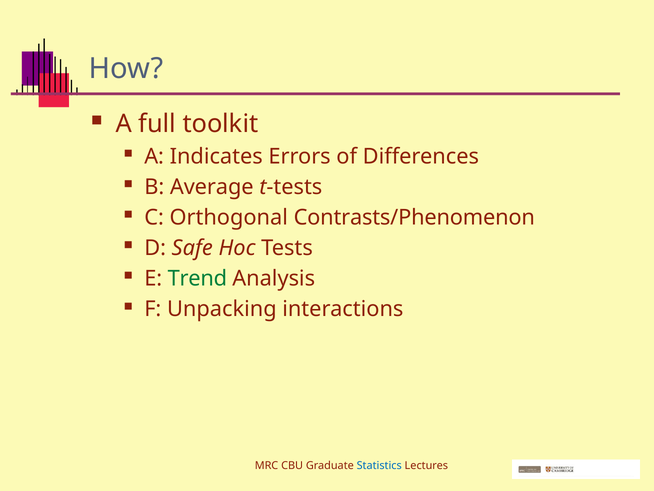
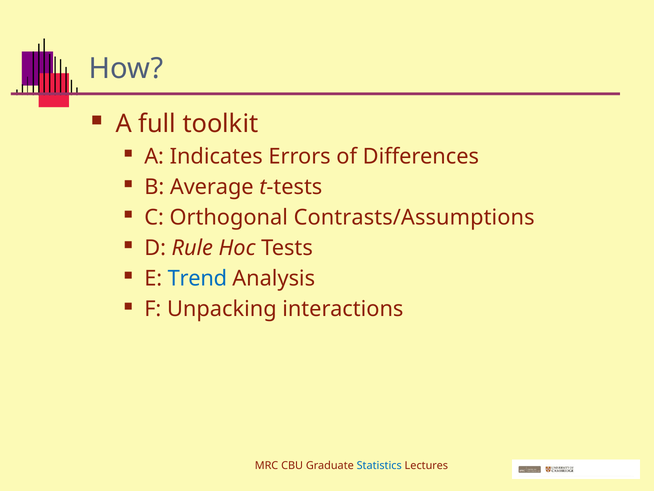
Contrasts/Phenomenon: Contrasts/Phenomenon -> Contrasts/Assumptions (414, 217)
Safe: Safe -> Rule (192, 248)
Trend colour: green -> blue (197, 278)
